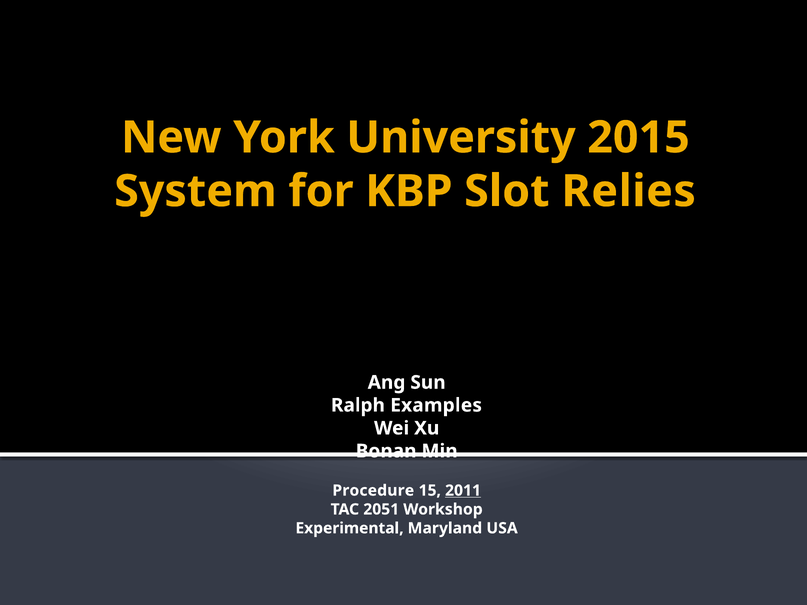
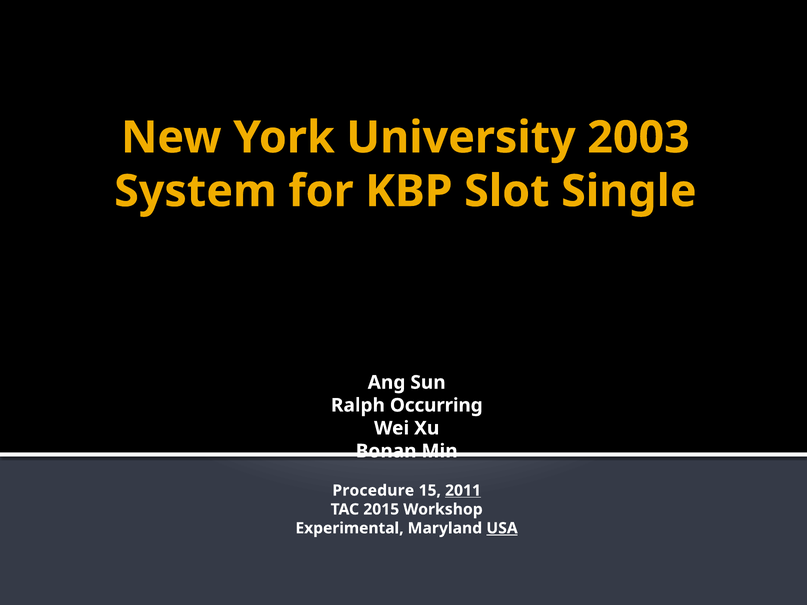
2015: 2015 -> 2003 (639, 138)
Relies: Relies -> Single (629, 191)
Examples: Examples -> Occurring (436, 406)
2051: 2051 -> 2015 (381, 510)
USA underline: none -> present (502, 528)
